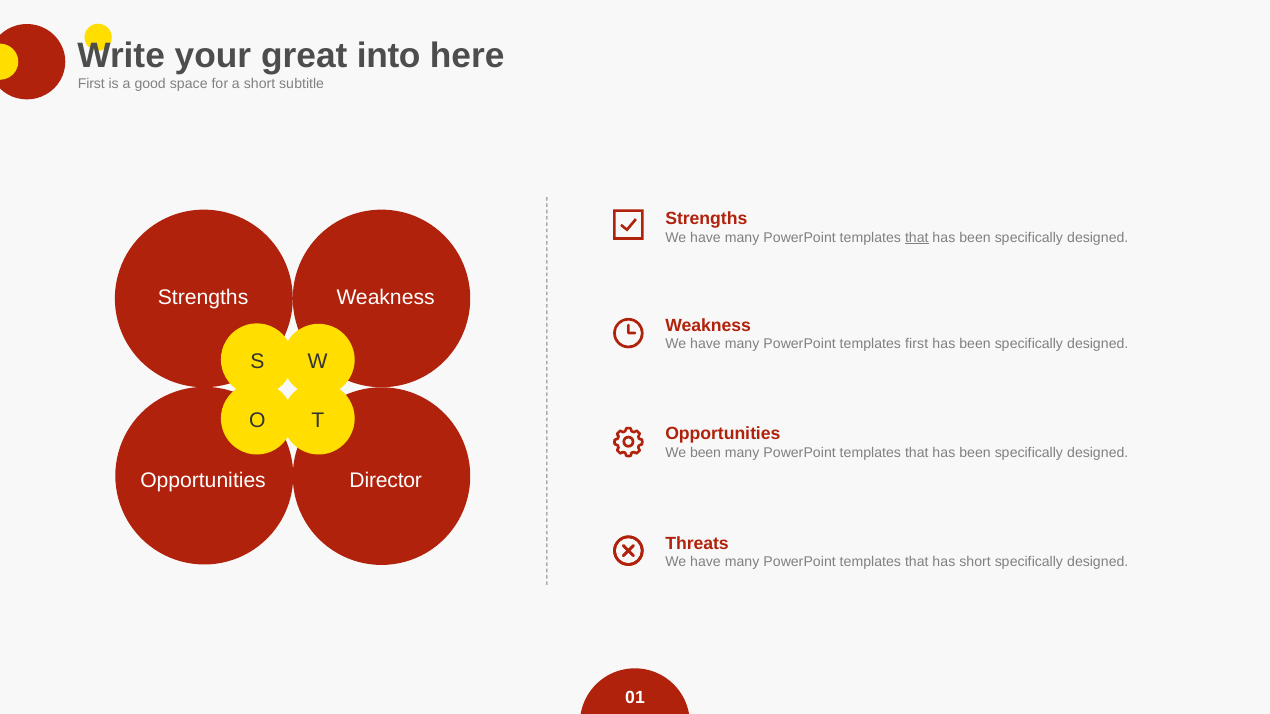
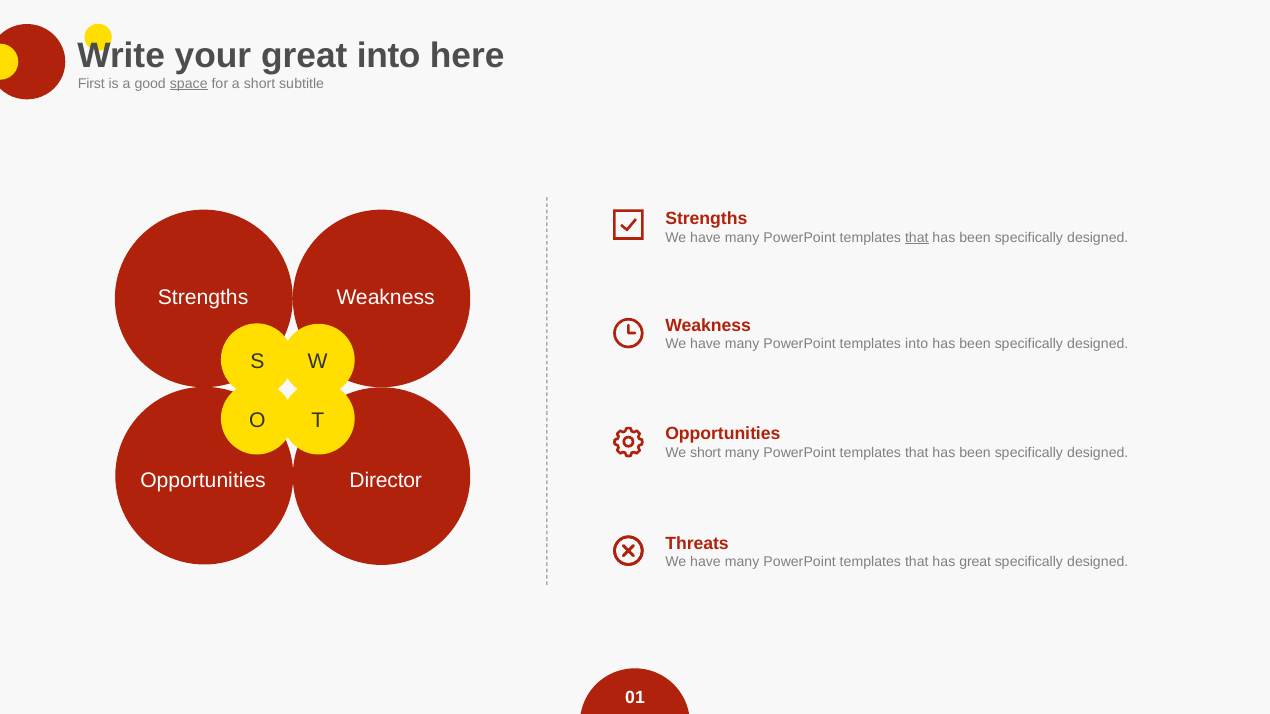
space underline: none -> present (189, 84)
templates first: first -> into (917, 344)
We been: been -> short (706, 453)
has short: short -> great (975, 562)
